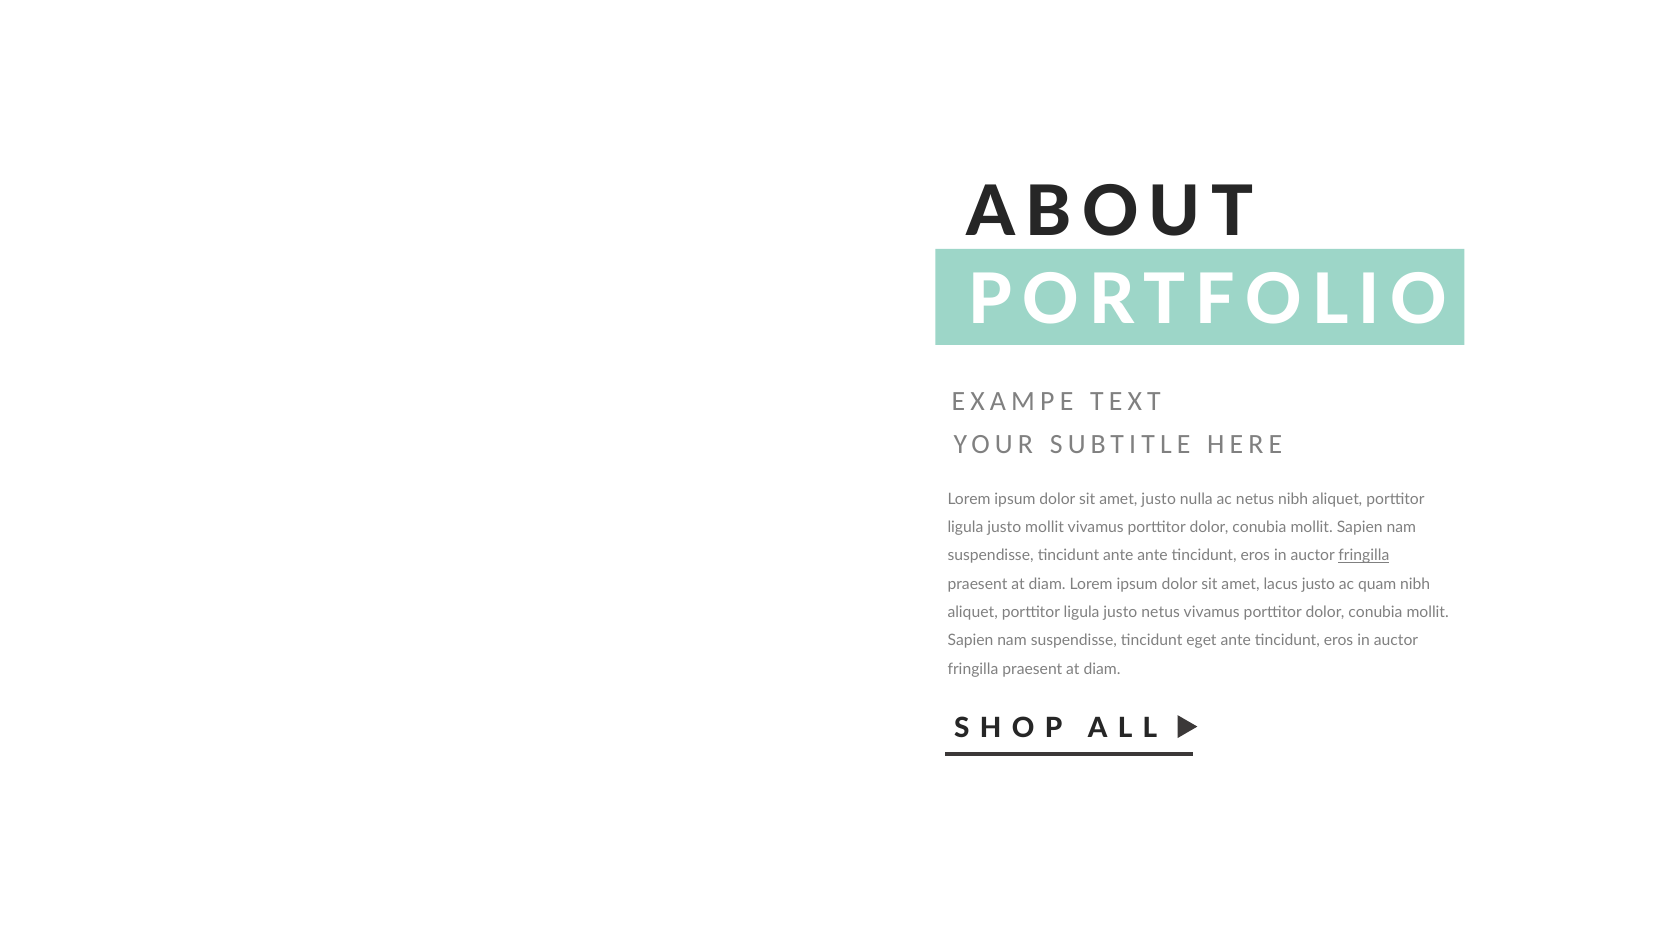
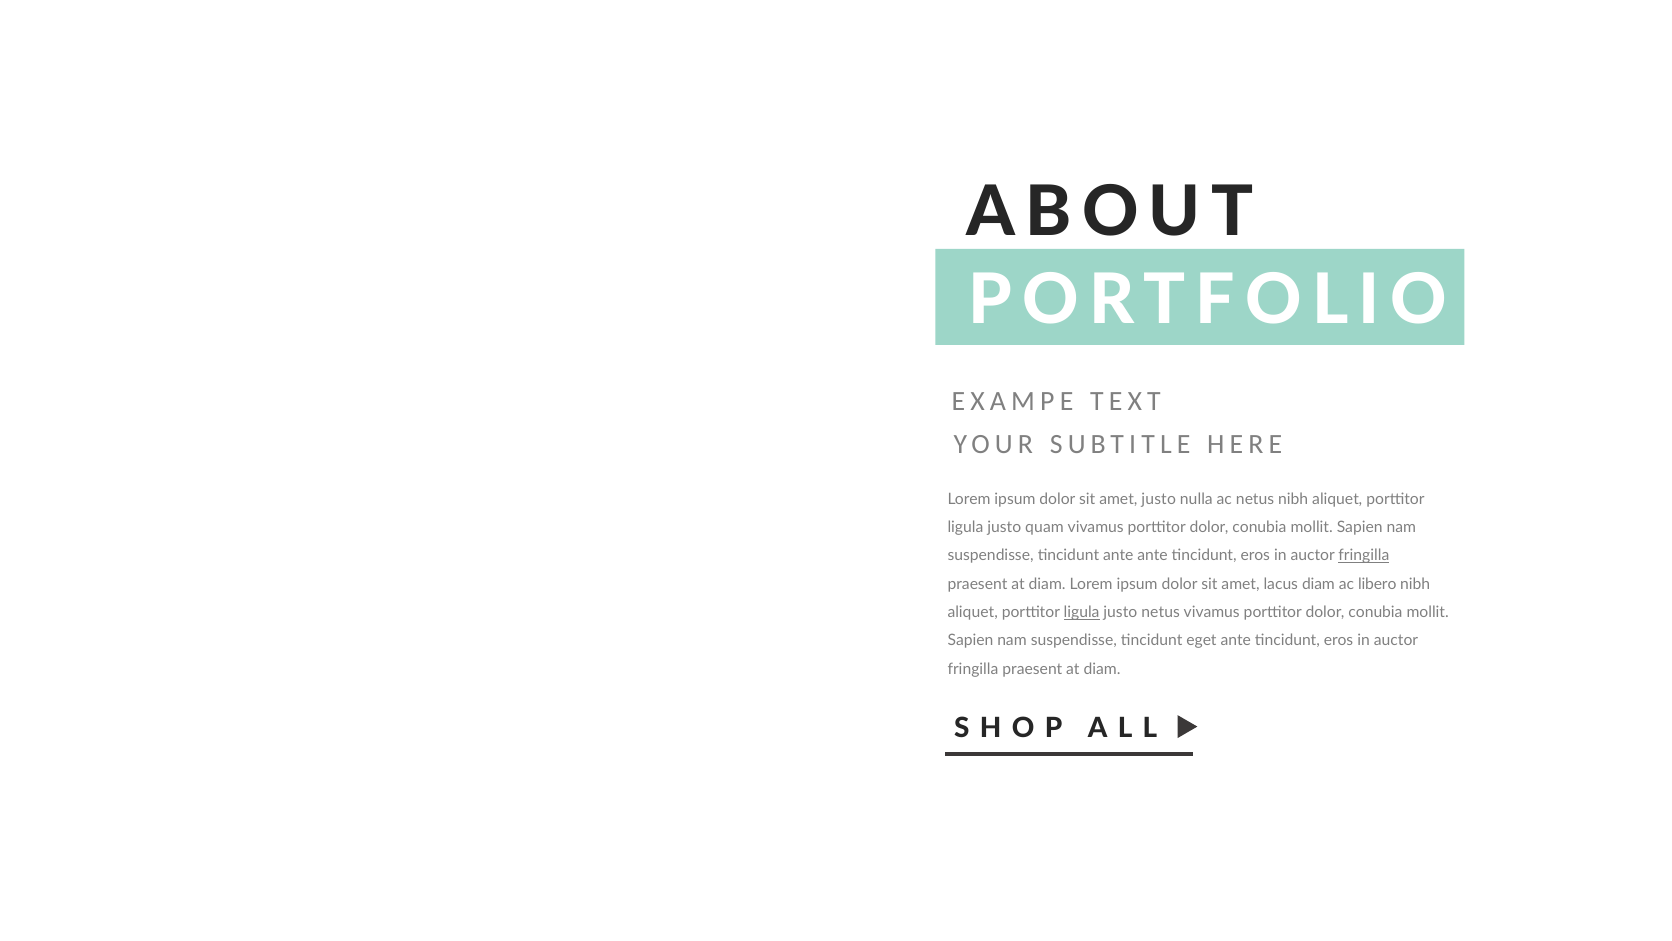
justo mollit: mollit -> quam (1045, 527)
lacus justo: justo -> diam (1319, 584)
quam: quam -> libero (1377, 584)
ligula underline: none -> present (1082, 612)
